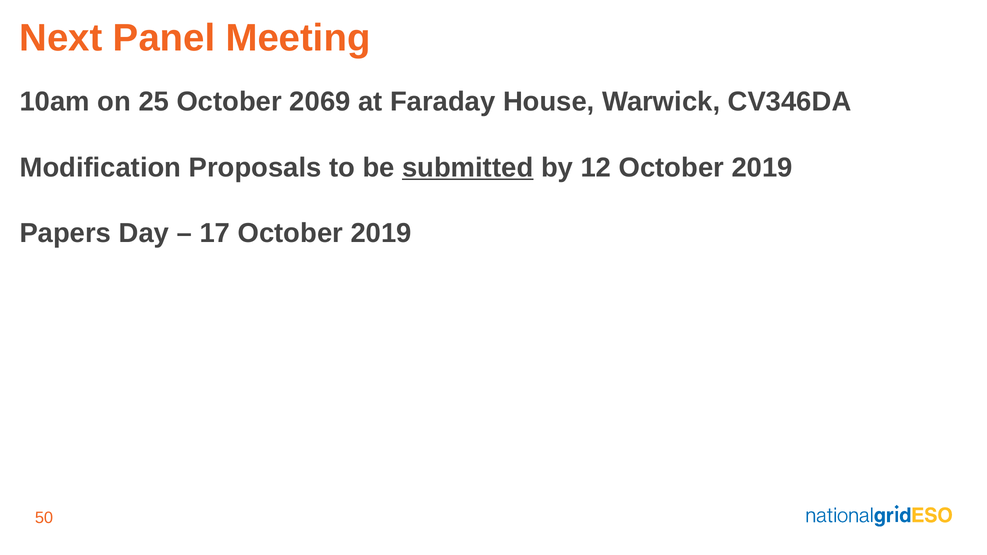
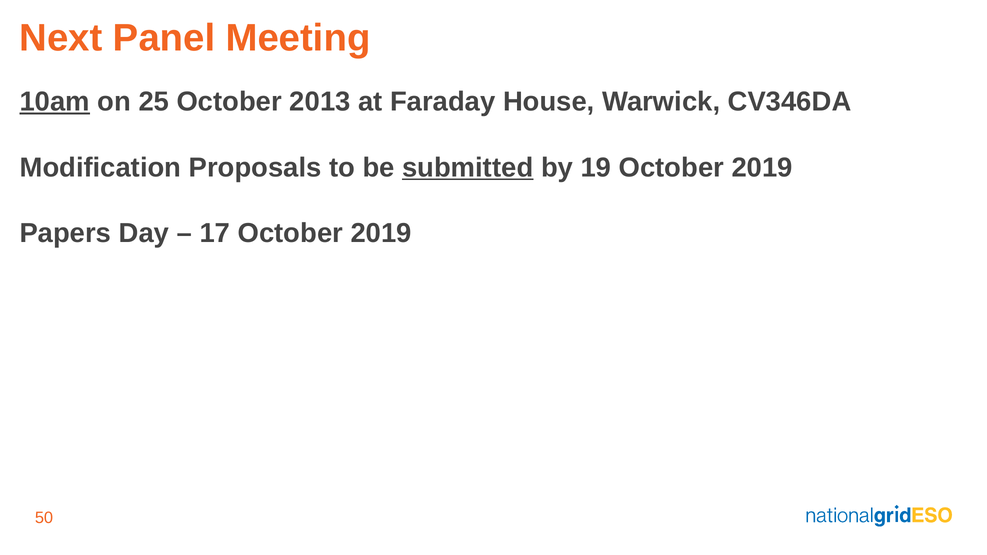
10am underline: none -> present (55, 102)
2069: 2069 -> 2013 (320, 102)
12: 12 -> 19 (596, 168)
